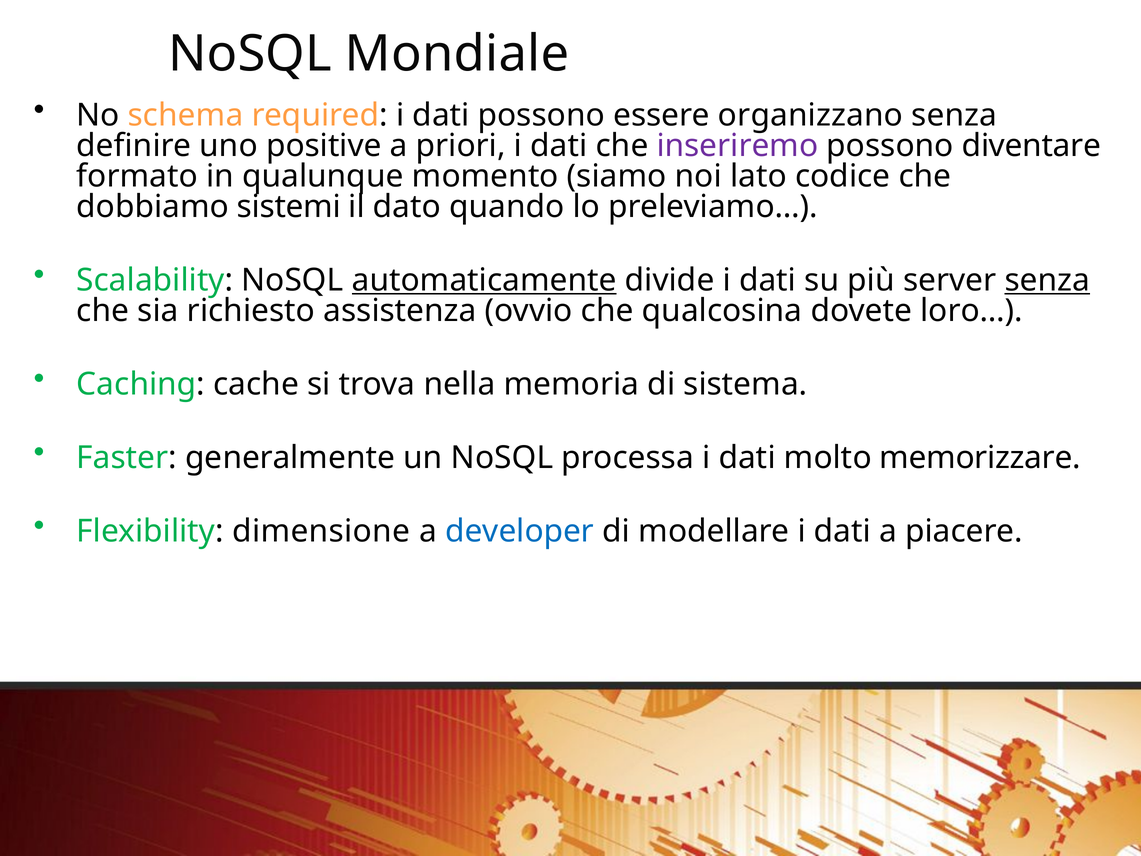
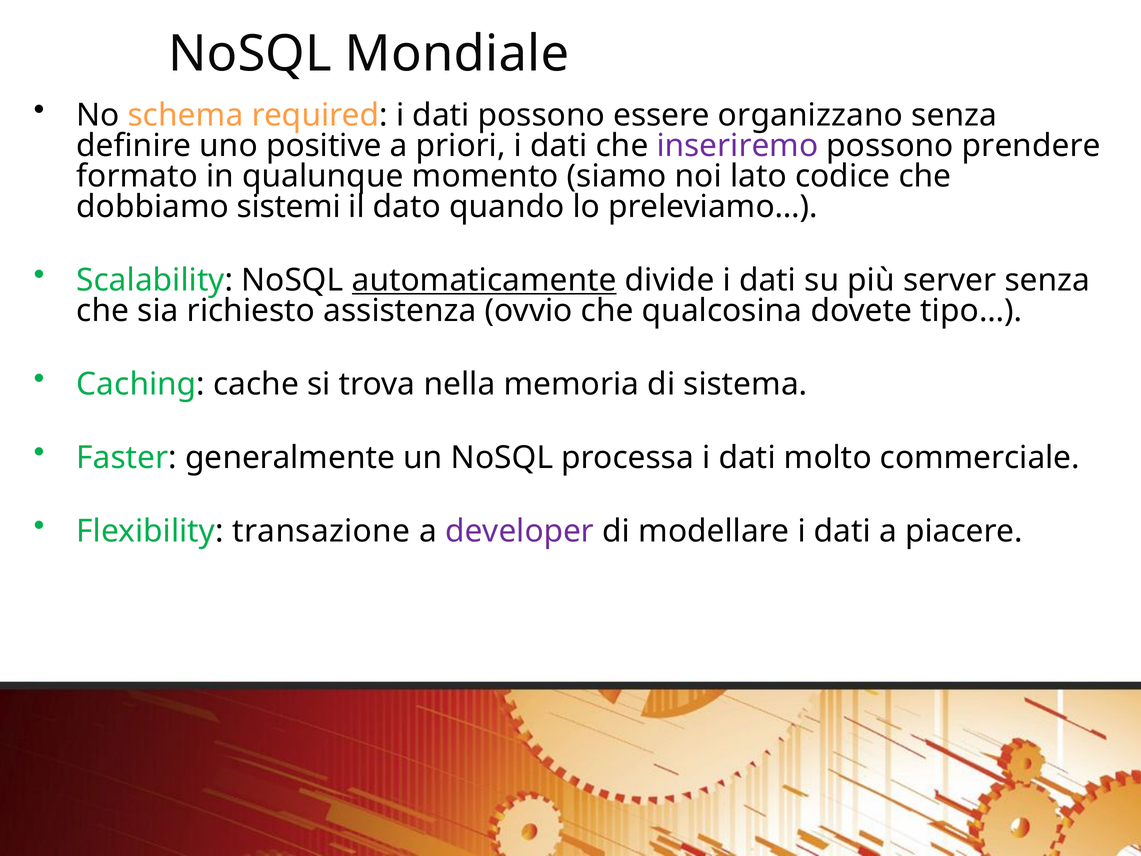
diventare: diventare -> prendere (1031, 146)
senza underline: present -> none (1047, 280)
loro…: loro… -> tipo… (971, 310)
memorizzare: memorizzare -> commerciale (980, 458)
dimensione: dimensione -> transazione (321, 531)
developer colour: blue -> purple (520, 531)
